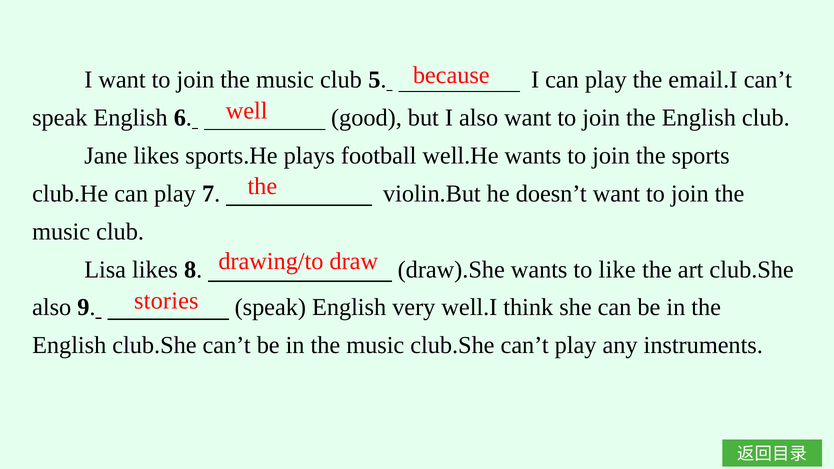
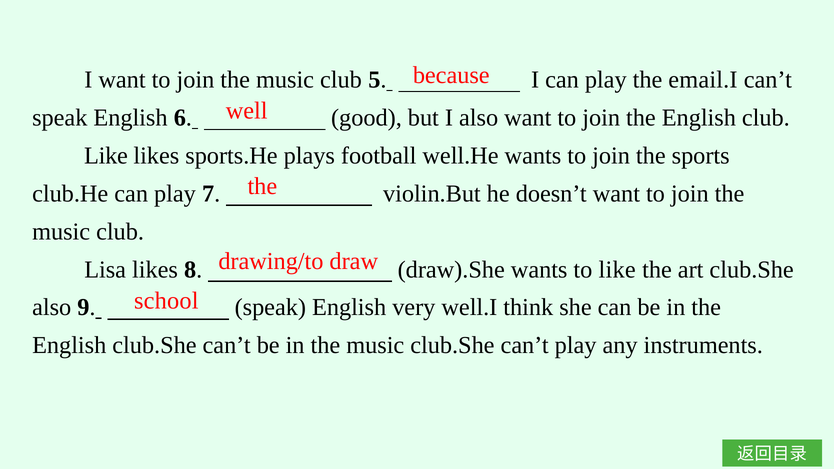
Jane: Jane -> Like (106, 156)
stories: stories -> school (166, 301)
